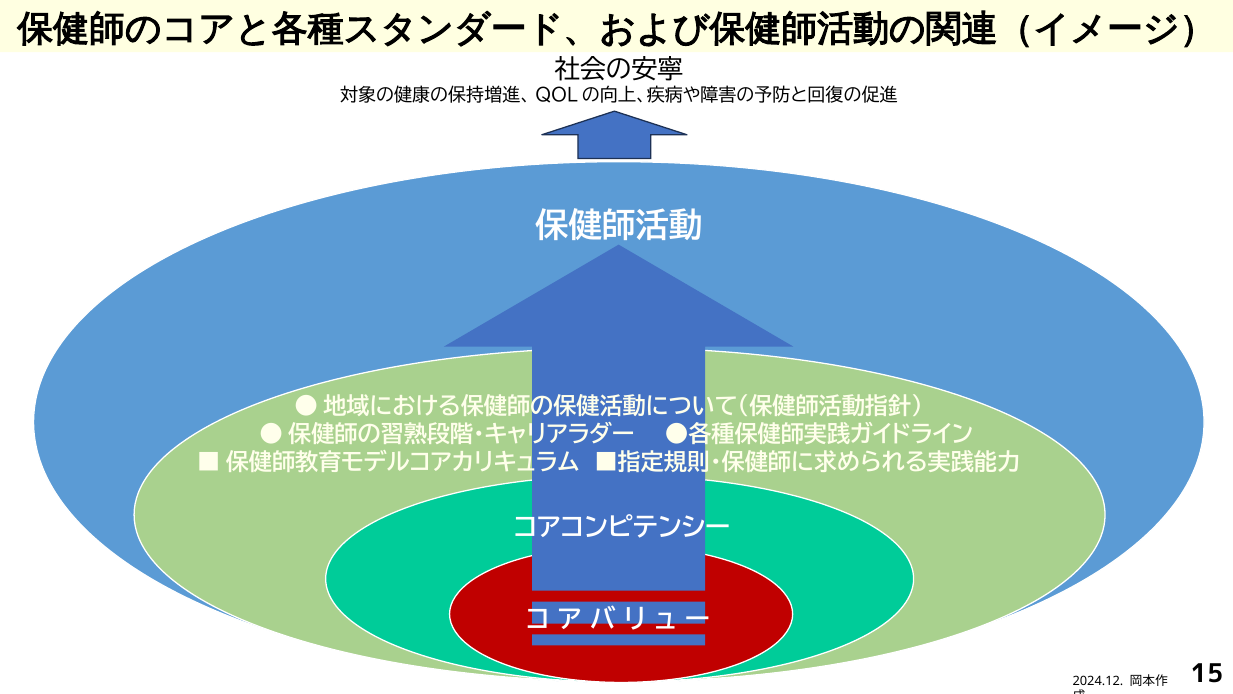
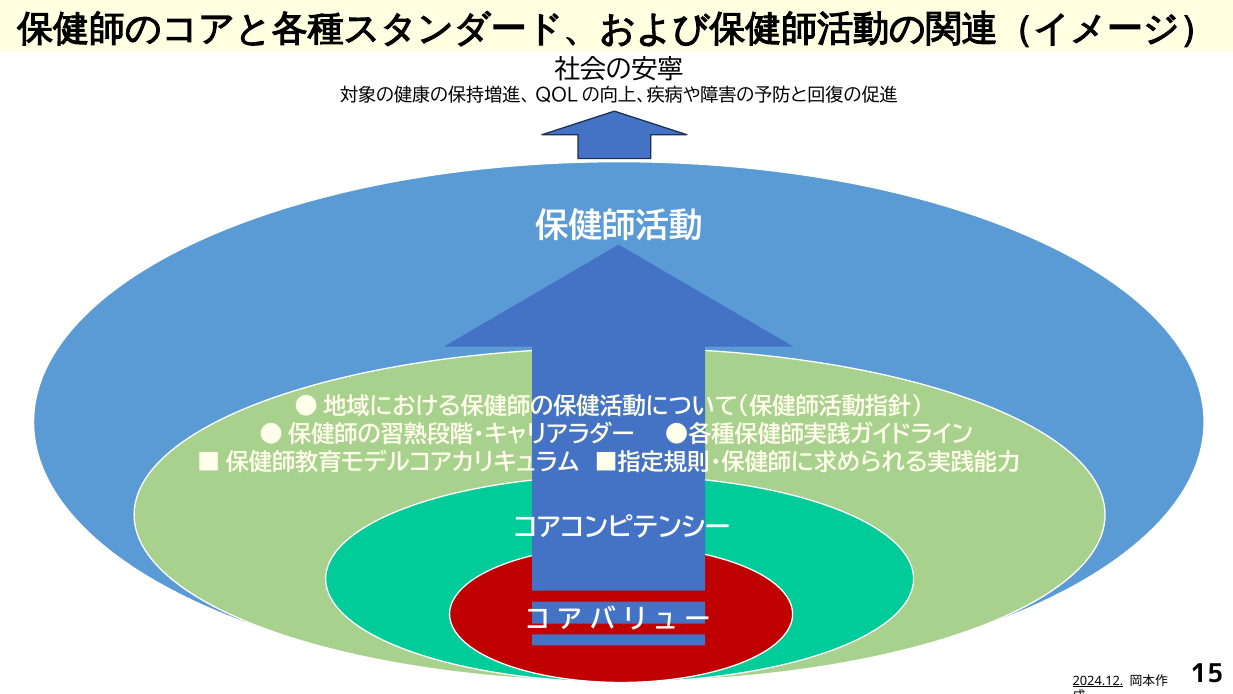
2024.12 underline: none -> present (1098, 681)
